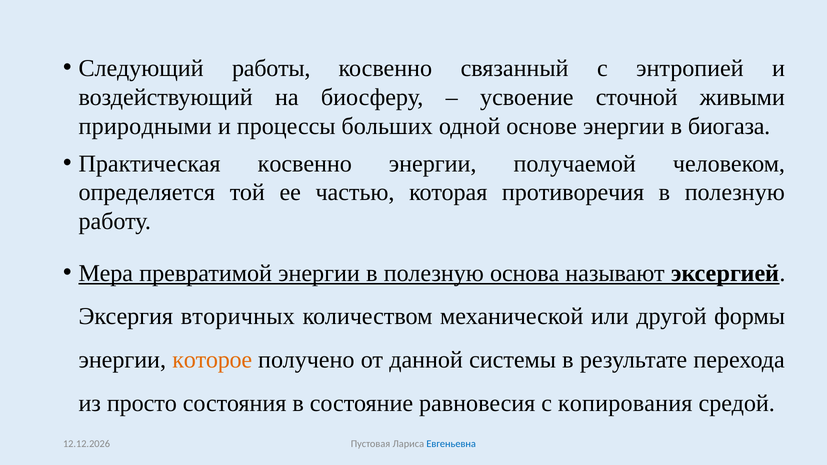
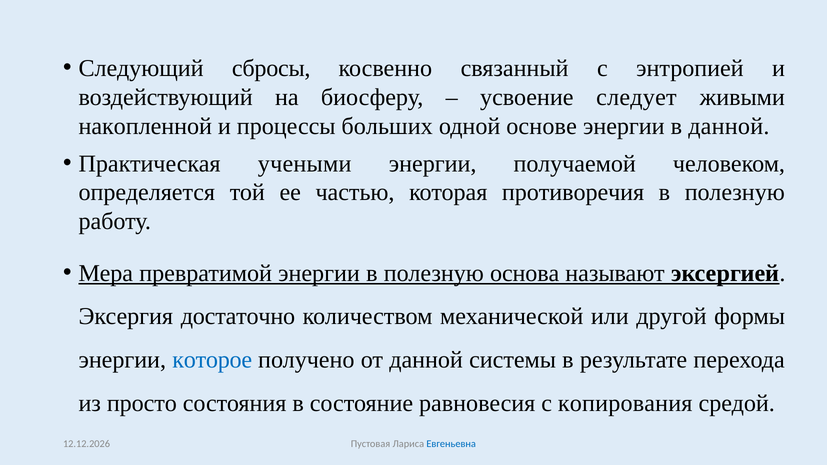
работы: работы -> сбросы (271, 68)
сточной: сточной -> следует (636, 97)
природными: природными -> накопленной (145, 126)
в биогаза: биогаза -> данной (729, 126)
Практическая косвенно: косвенно -> учеными (305, 164)
вторичных: вторичных -> достаточно (238, 317)
которое colour: orange -> blue (212, 360)
